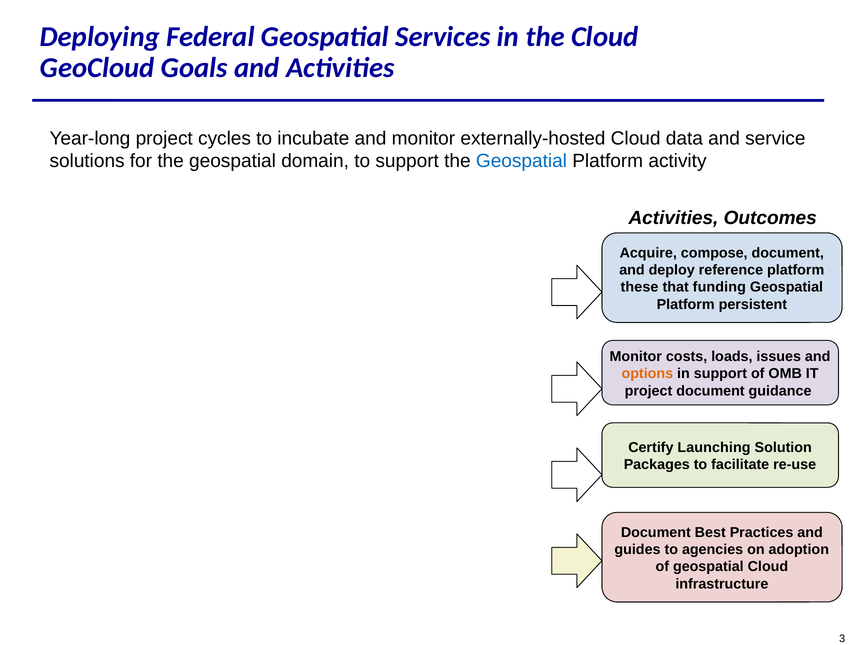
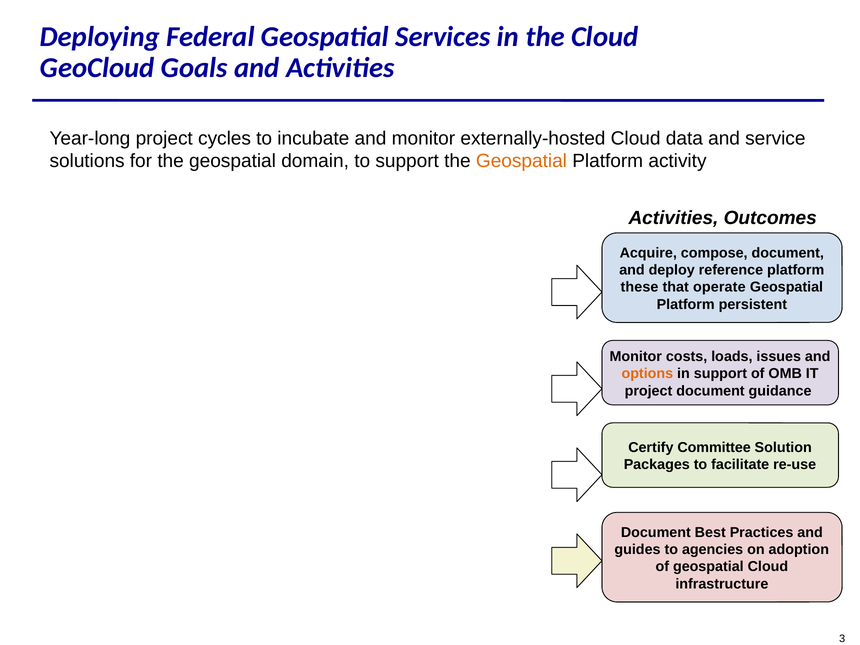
Geospatial colour: blue -> orange (521, 161)
funding: funding -> operate (719, 287)
Launching: Launching -> Committee (714, 447)
